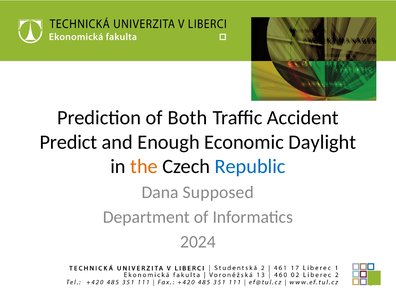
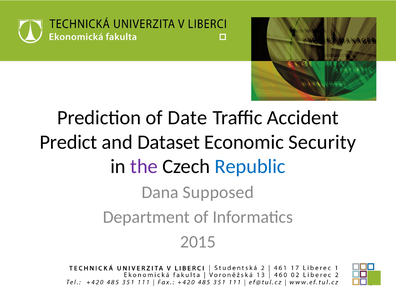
Both: Both -> Date (187, 118)
Enough: Enough -> Dataset (169, 142)
Daylight: Daylight -> Security (322, 142)
the colour: orange -> purple (144, 166)
2024: 2024 -> 2015 (198, 242)
